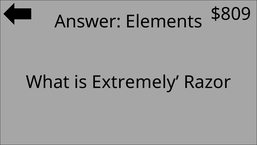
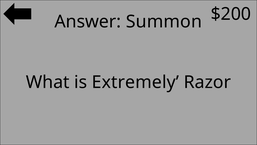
$809: $809 -> $200 (231, 14)
Elements: Elements -> Summon (164, 22)
